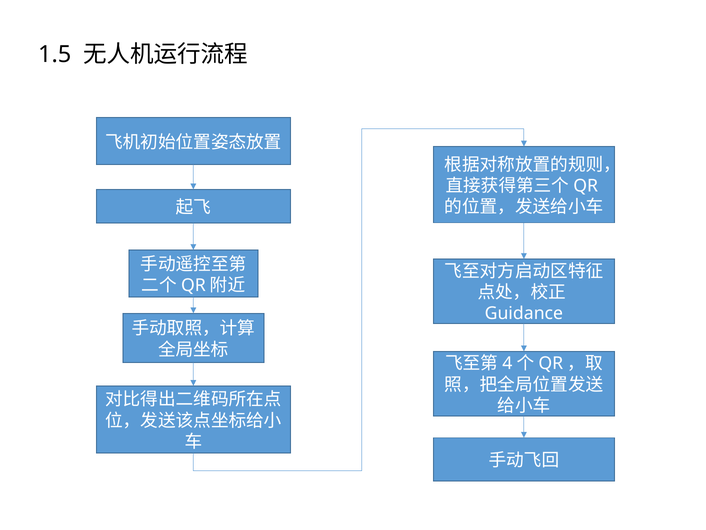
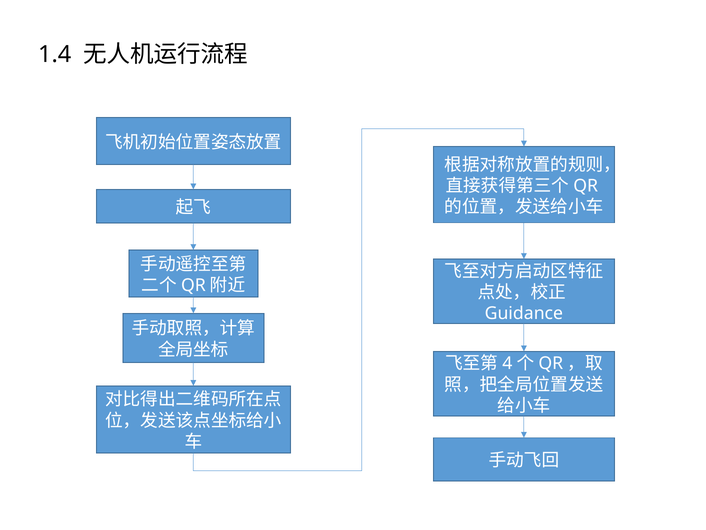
1.5: 1.5 -> 1.4 (55, 55)
